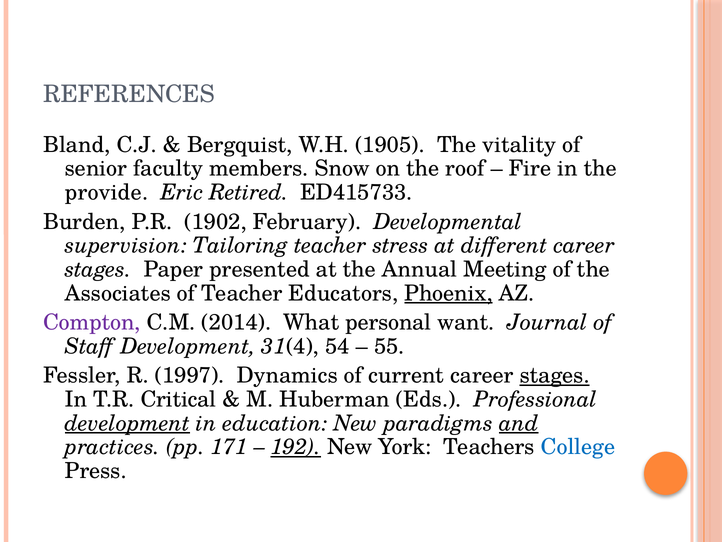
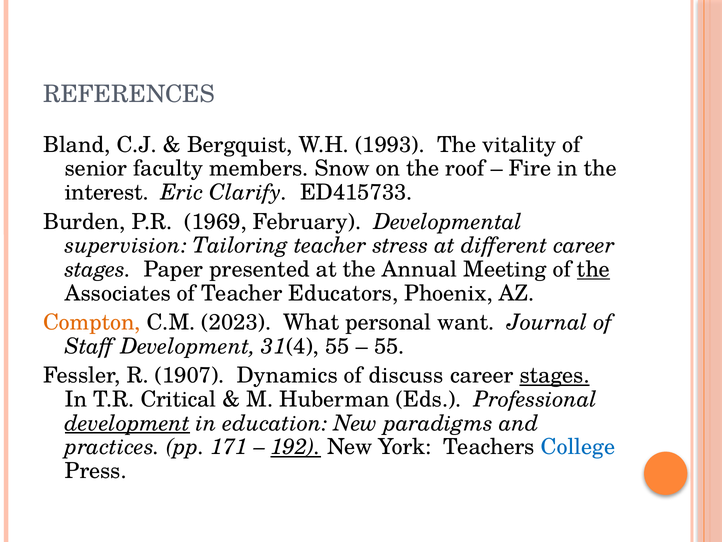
1905: 1905 -> 1993 (390, 145)
provide: provide -> interest (107, 192)
Retired: Retired -> Clarify (249, 192)
1902: 1902 -> 1969 (216, 222)
the underline: none -> present (593, 269)
Phoenix underline: present -> none (449, 293)
Compton colour: purple -> orange (92, 322)
2014: 2014 -> 2023 (236, 322)
31(4 54: 54 -> 55 (337, 346)
1997: 1997 -> 1907 (190, 375)
current: current -> discuss (406, 375)
and underline: present -> none (519, 423)
